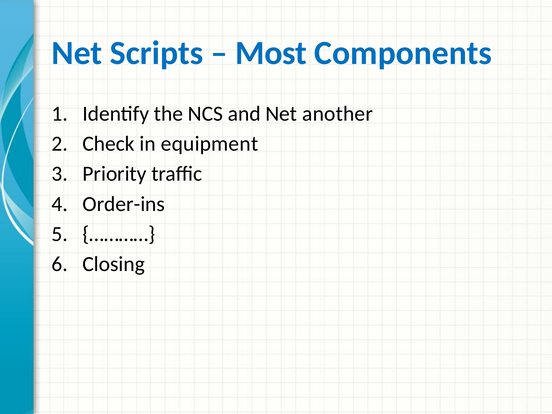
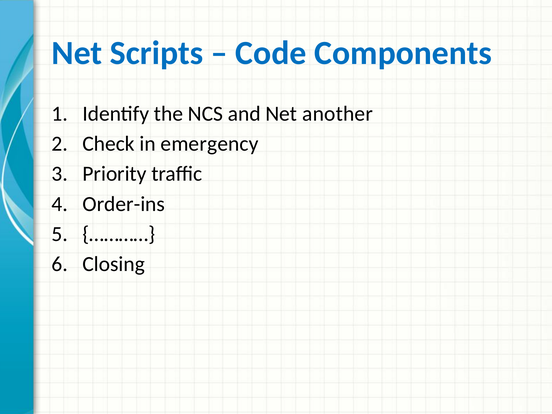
Most: Most -> Code (271, 53)
equipment: equipment -> emergency (210, 144)
